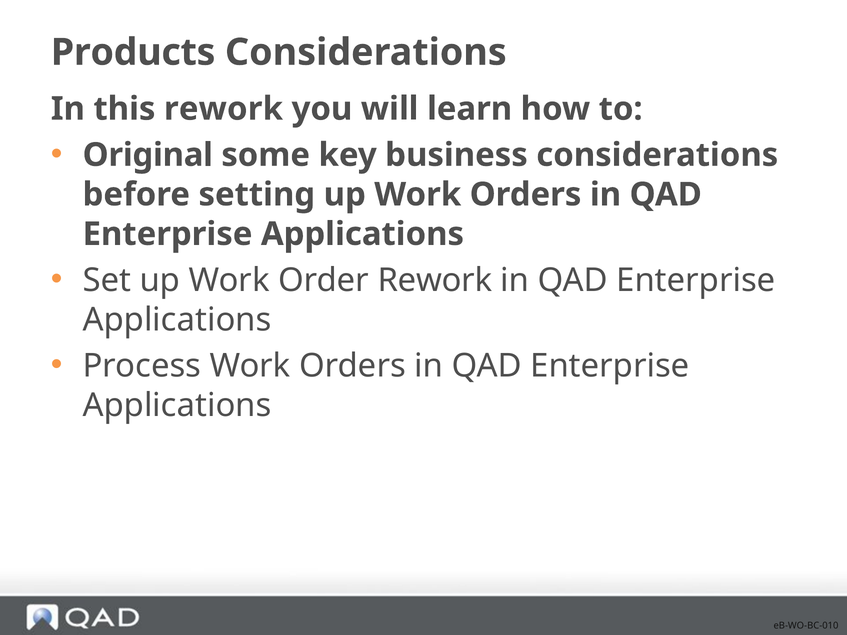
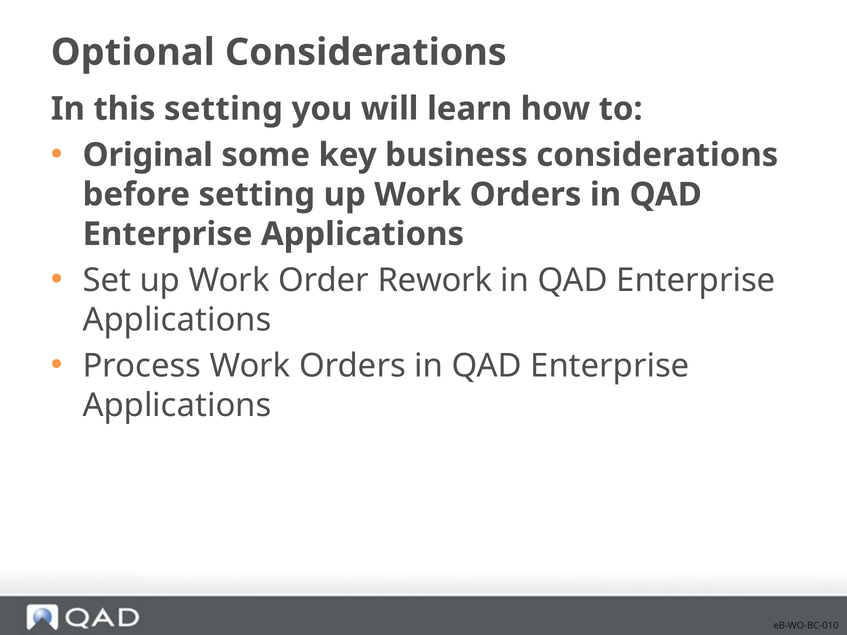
Products: Products -> Optional (133, 52)
this rework: rework -> setting (223, 109)
